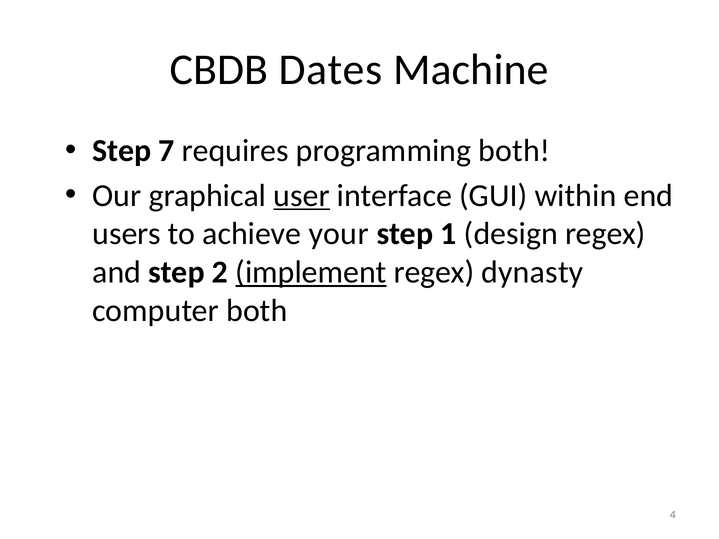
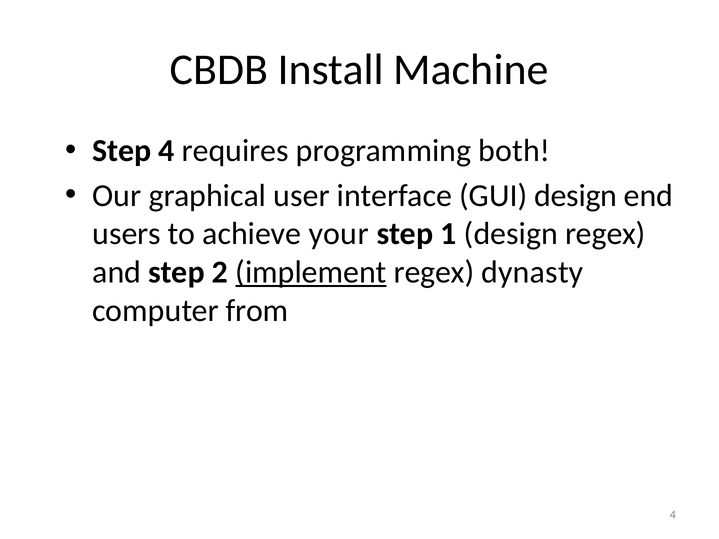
Dates: Dates -> Install (331, 70)
Step 7: 7 -> 4 (167, 151)
user underline: present -> none (302, 196)
GUI within: within -> design (576, 196)
computer both: both -> from (257, 311)
